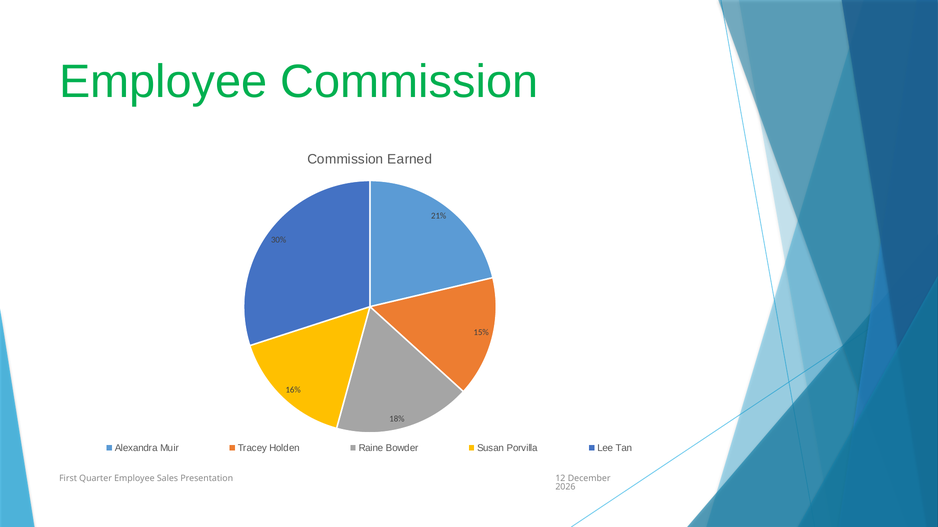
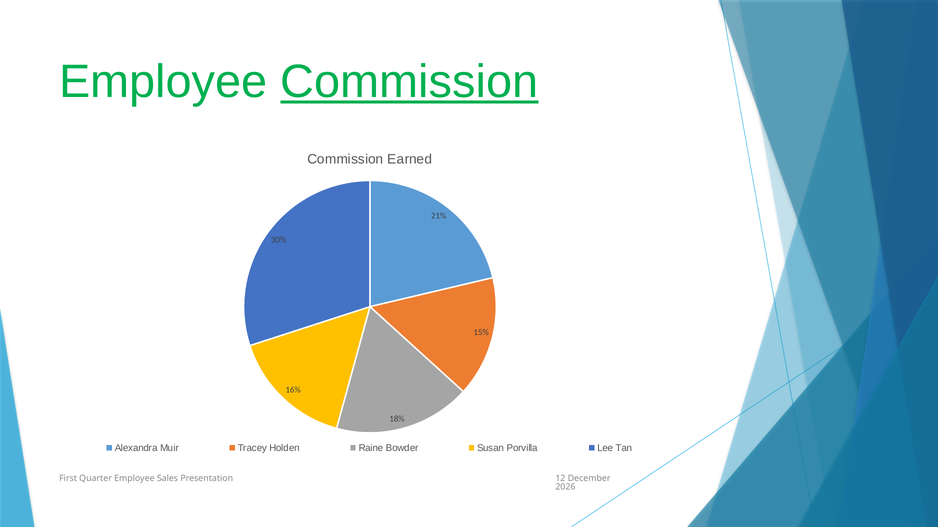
Commission underline: none -> present (409, 82)
